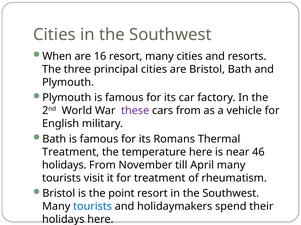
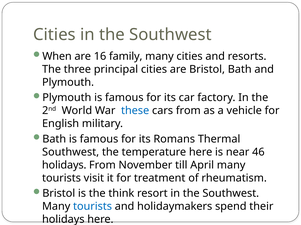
16 resort: resort -> family (126, 56)
these colour: purple -> blue (135, 111)
Treatment: Treatment -> Southwest (71, 153)
point: point -> think (121, 194)
